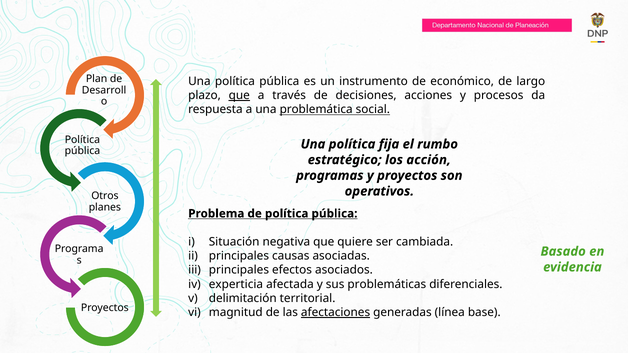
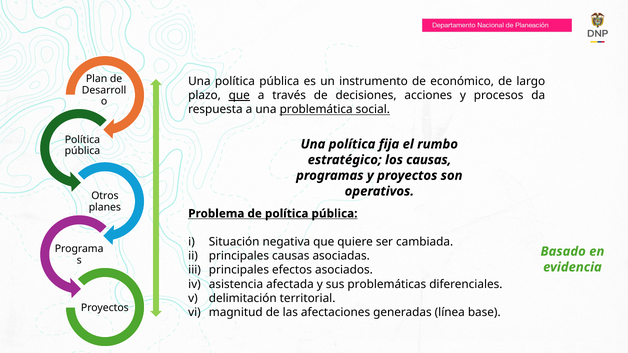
los acción: acción -> causas (429, 160)
experticia: experticia -> asistencia (236, 284)
afectaciones underline: present -> none (336, 313)
